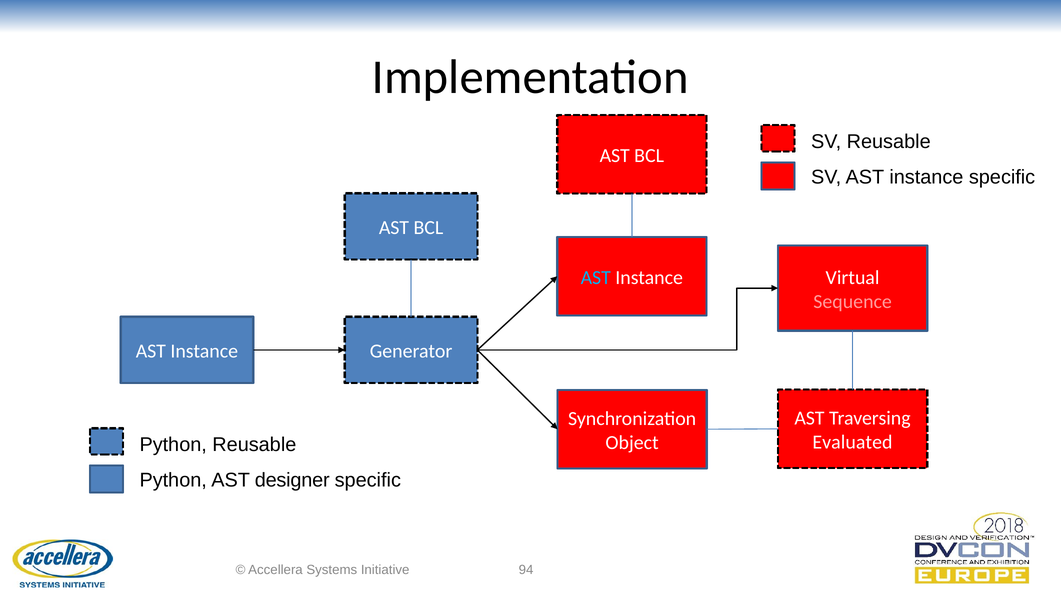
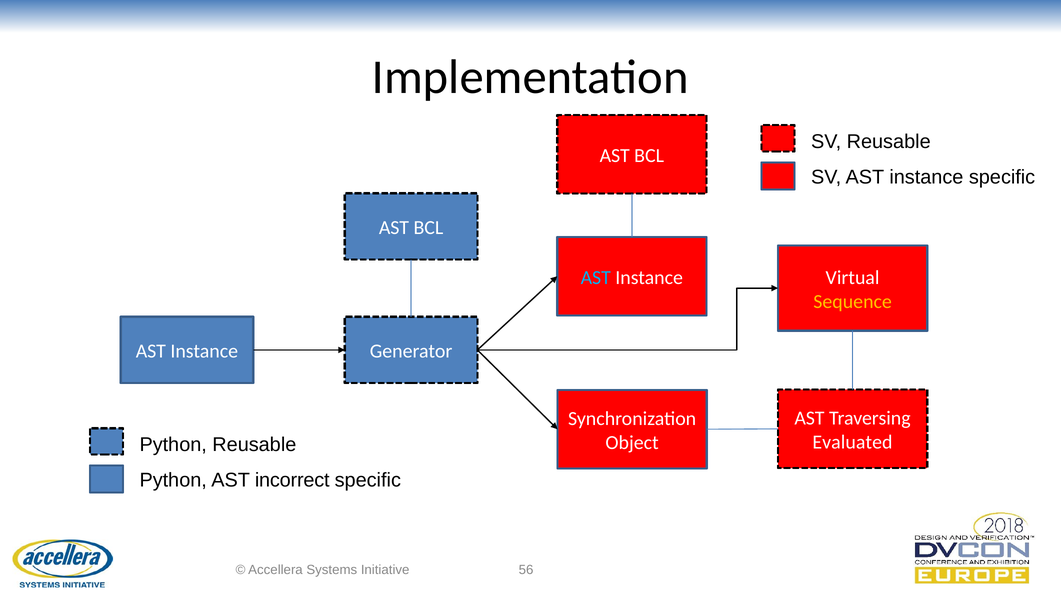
Sequence colour: pink -> yellow (853, 301)
designer: designer -> incorrect (292, 480)
94: 94 -> 56 (526, 570)
